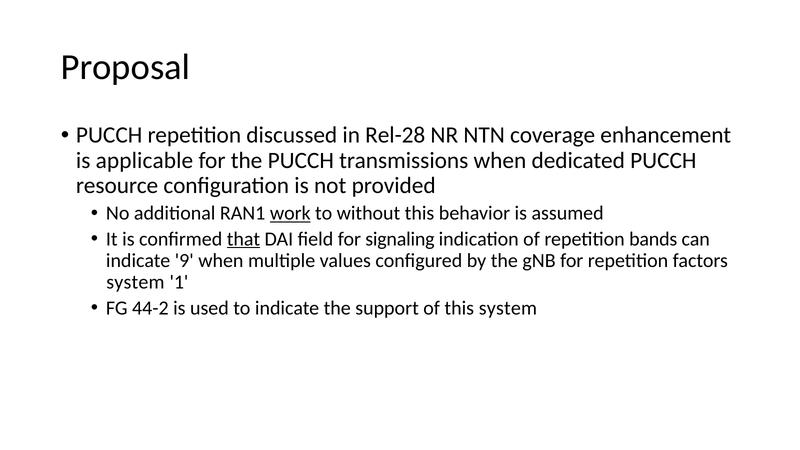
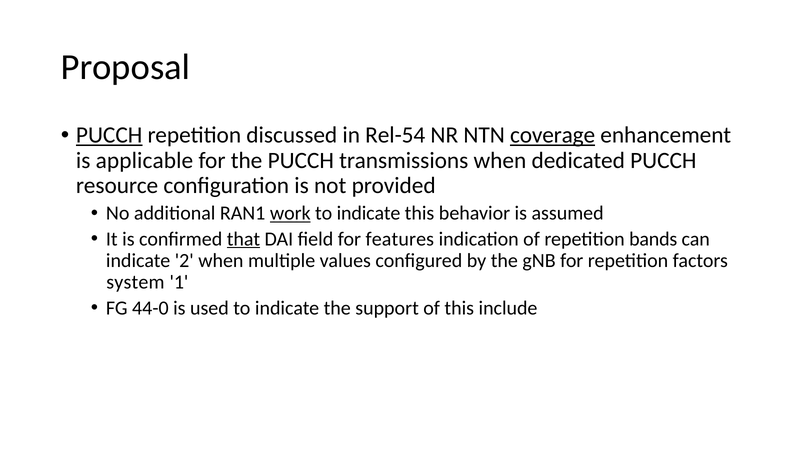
PUCCH underline: none -> present (109, 135)
Rel-28: Rel-28 -> Rel-54 (395, 135)
coverage underline: none -> present (553, 135)
without: without -> indicate (369, 213)
signaling: signaling -> features (400, 239)
9: 9 -> 2 (184, 261)
44-2: 44-2 -> 44-0 (150, 308)
this system: system -> include (508, 308)
